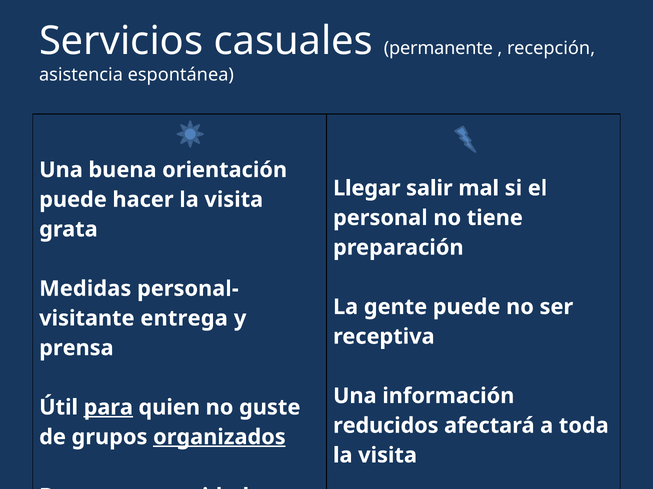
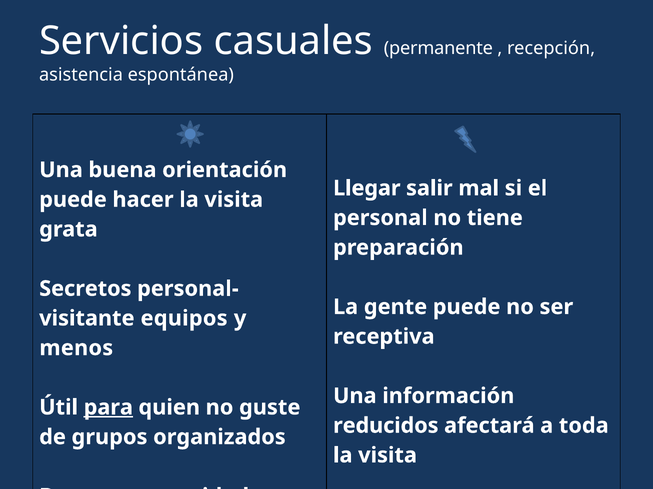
Medidas: Medidas -> Secretos (85, 289)
entrega: entrega -> equipos (184, 319)
prensa: prensa -> menos (76, 349)
organizados underline: present -> none (219, 438)
